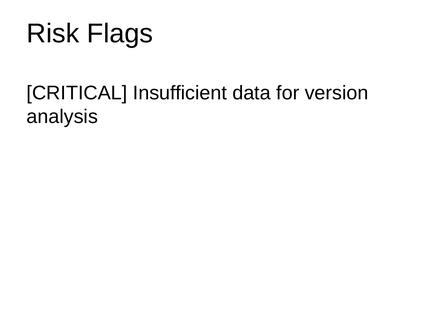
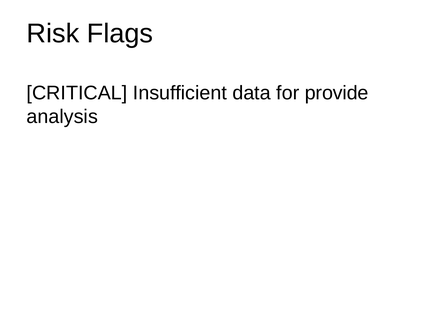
version: version -> provide (337, 93)
